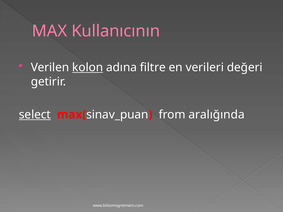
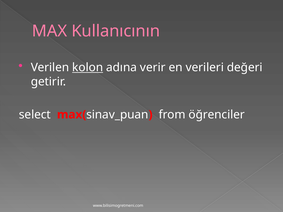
filtre: filtre -> verir (153, 68)
select underline: present -> none (35, 115)
aralığında: aralığında -> öğrenciler (217, 115)
